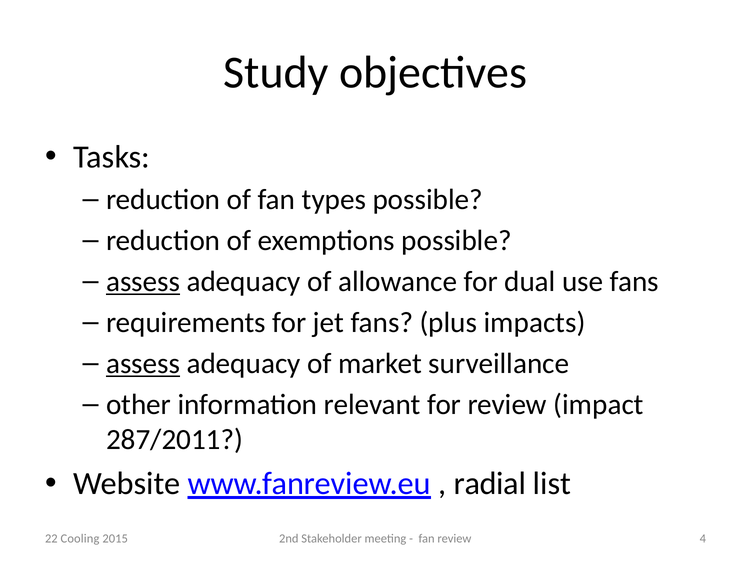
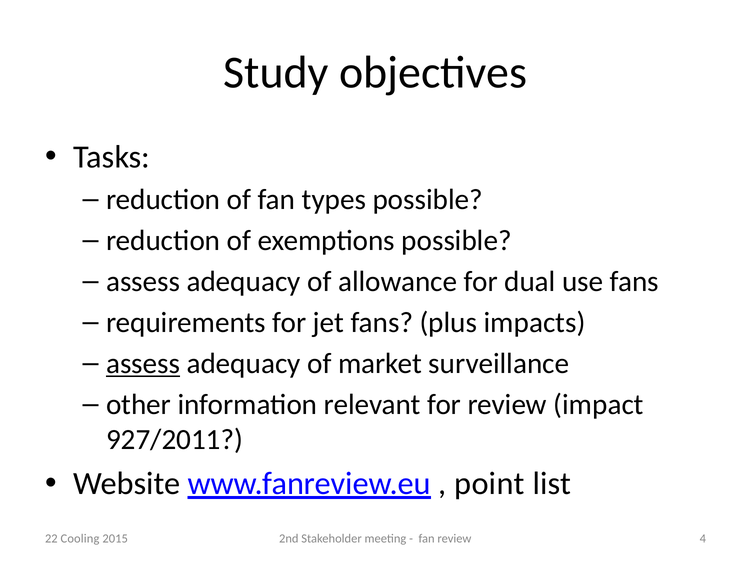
assess underline: present -> none (143, 281)
287/2011: 287/2011 -> 927/2011 (175, 439)
radial: radial -> point (490, 483)
